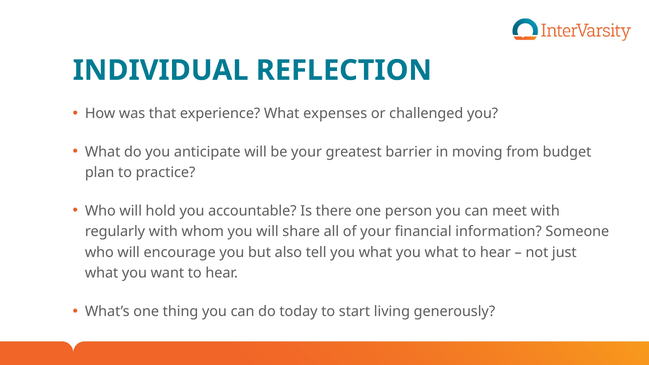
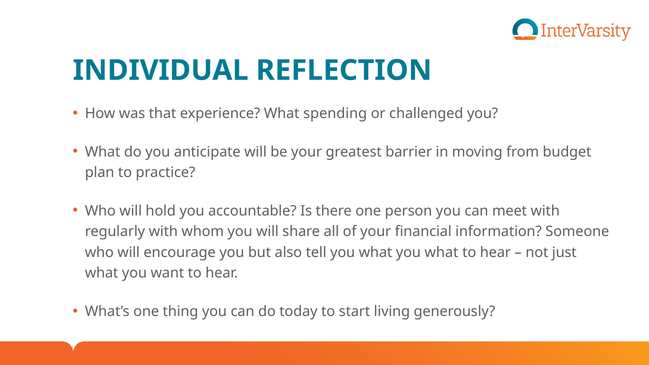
expenses: expenses -> spending (335, 114)
